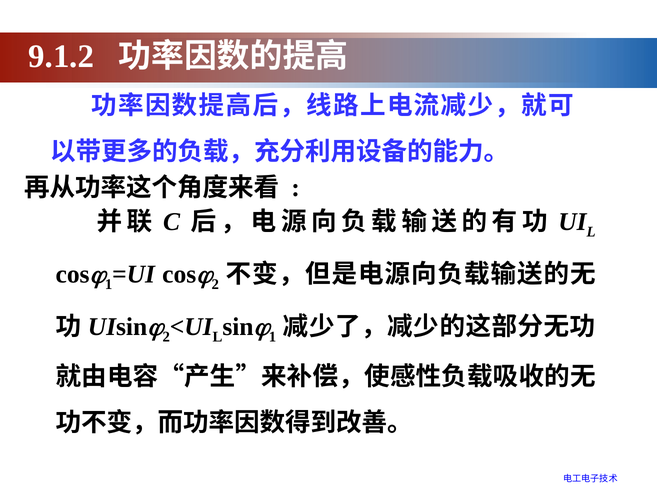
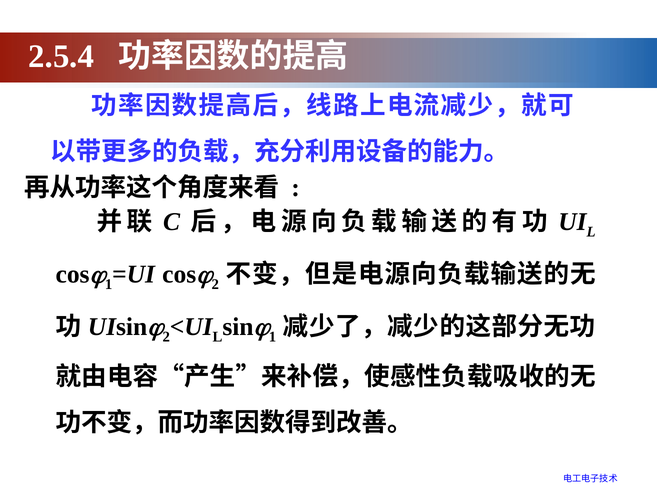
9.1.2: 9.1.2 -> 2.5.4 (61, 56)
